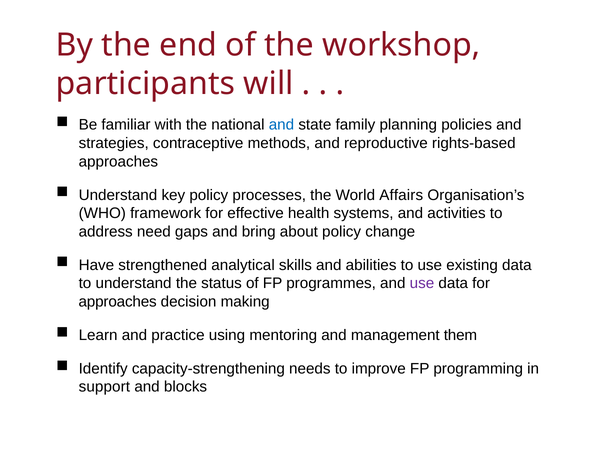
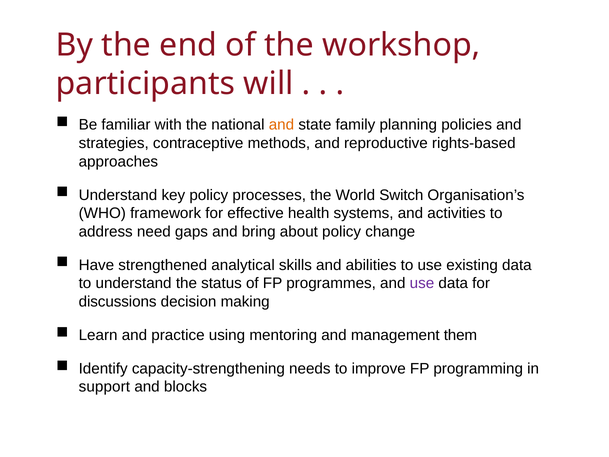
and colour: blue -> orange (281, 125)
Affairs: Affairs -> Switch (401, 195)
approaches: approaches -> discussions (118, 301)
